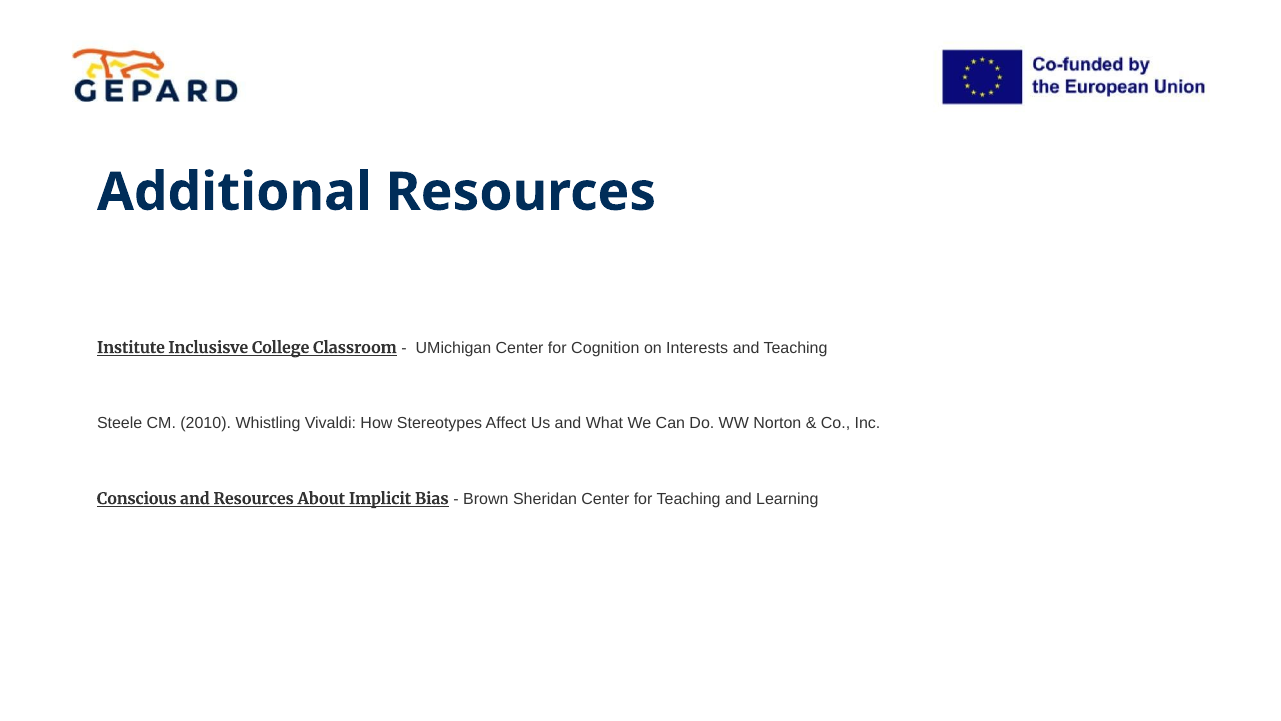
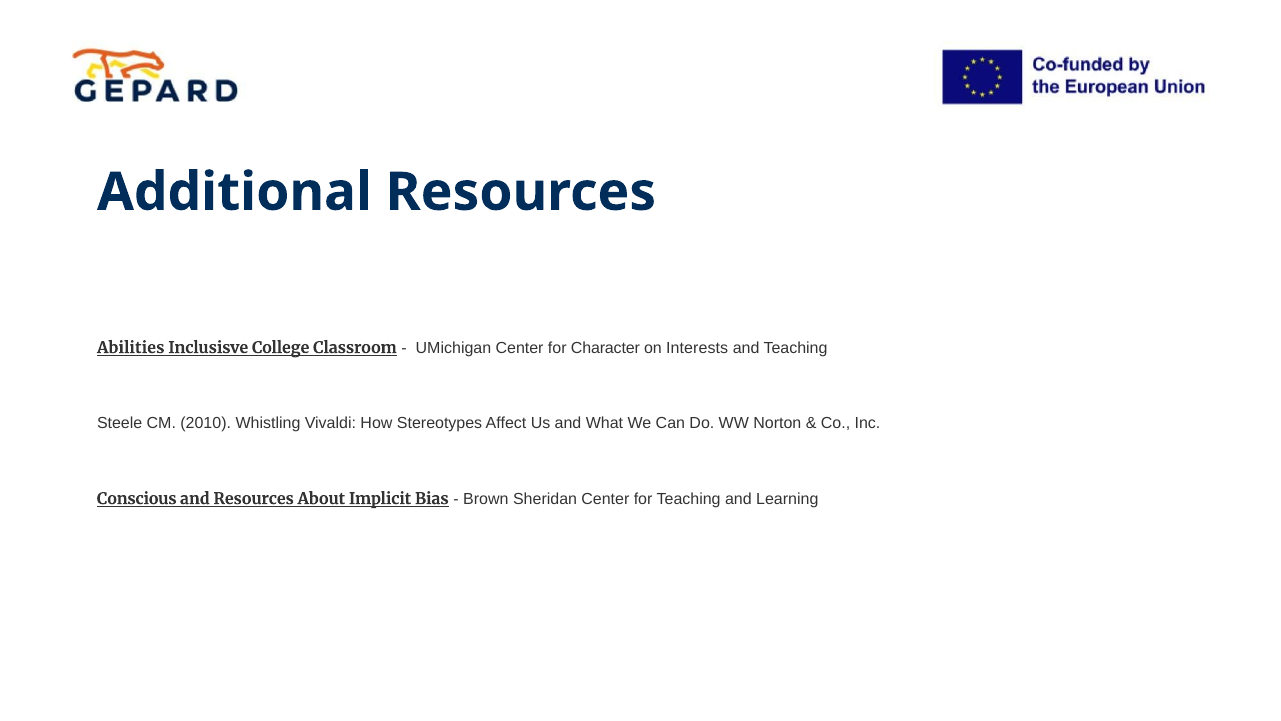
Institute: Institute -> Abilities (131, 348)
Cognition: Cognition -> Character (605, 348)
